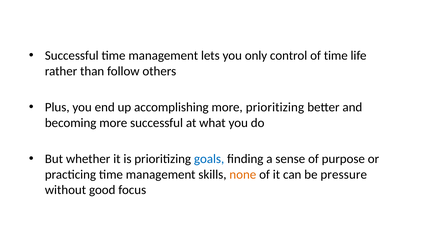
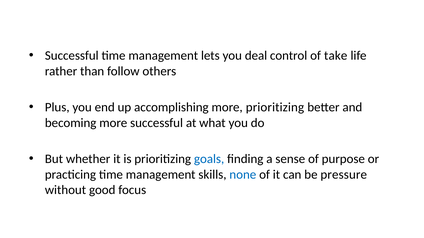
only: only -> deal (256, 56)
of time: time -> take (336, 56)
none colour: orange -> blue (243, 175)
